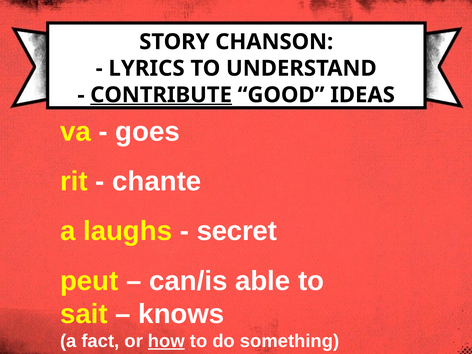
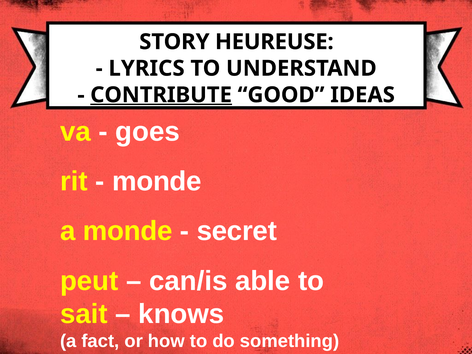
CHANSON: CHANSON -> HEUREUSE (274, 42)
chante: chante -> monde (157, 181)
a laughs: laughs -> monde (128, 231)
how underline: present -> none (166, 341)
